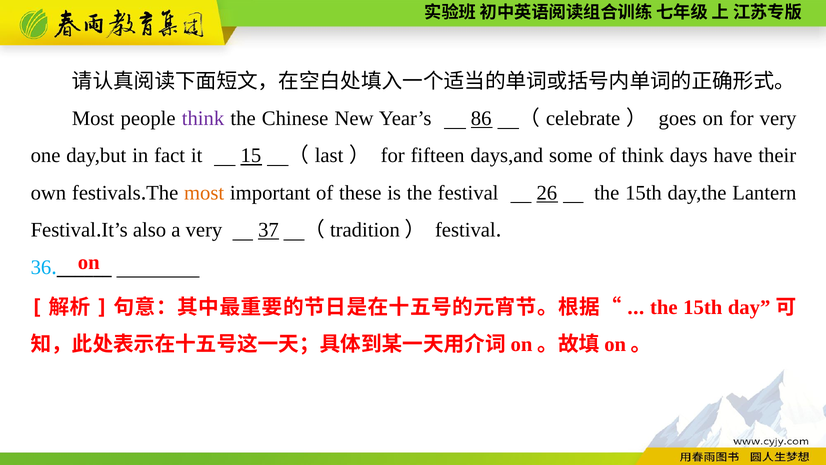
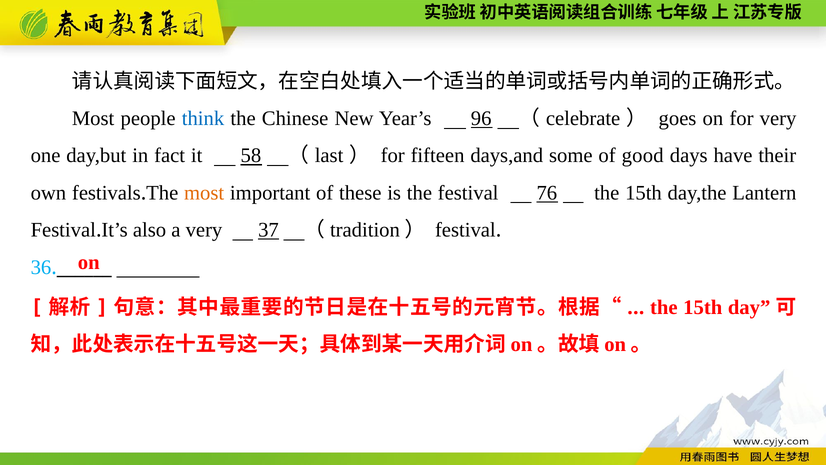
think colour: purple -> blue (203, 118)
86: 86 -> 96 (481, 118)
15: 15 -> 58 (251, 155)
of think: think -> good (643, 155)
26: 26 -> 76 (547, 193)
